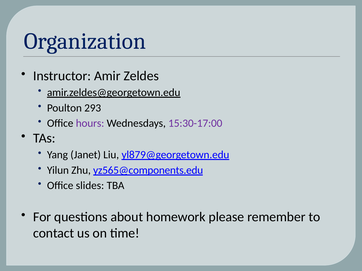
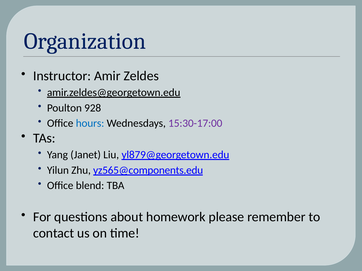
293: 293 -> 928 (93, 108)
hours colour: purple -> blue (90, 123)
slides: slides -> blend (90, 186)
